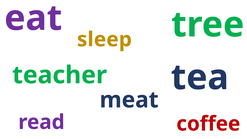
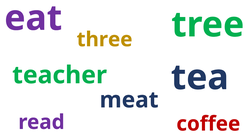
sleep: sleep -> three (105, 39)
